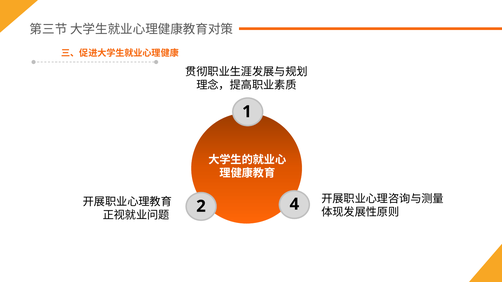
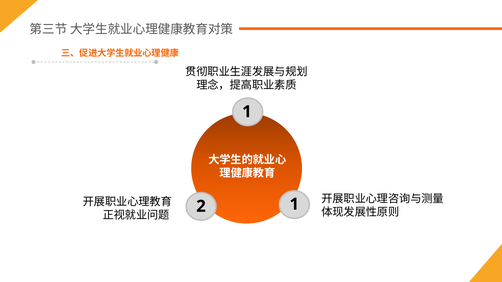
2 4: 4 -> 1 (294, 204)
